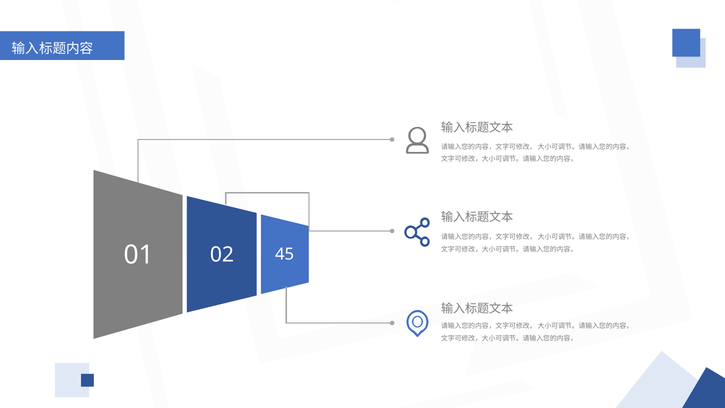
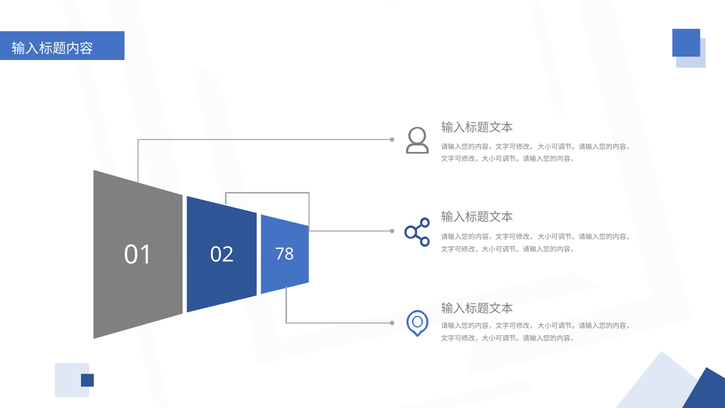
45: 45 -> 78 (285, 254)
